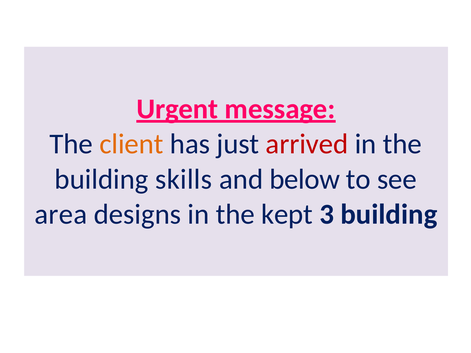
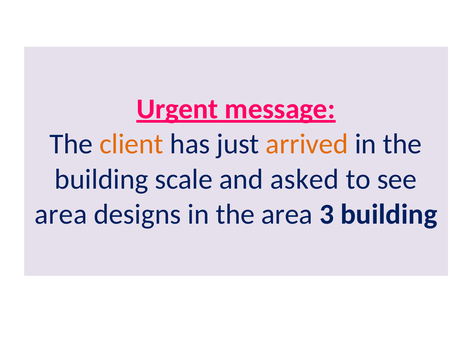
arrived colour: red -> orange (307, 144)
skills: skills -> scale (184, 179)
below: below -> asked (304, 179)
the kept: kept -> area (287, 214)
